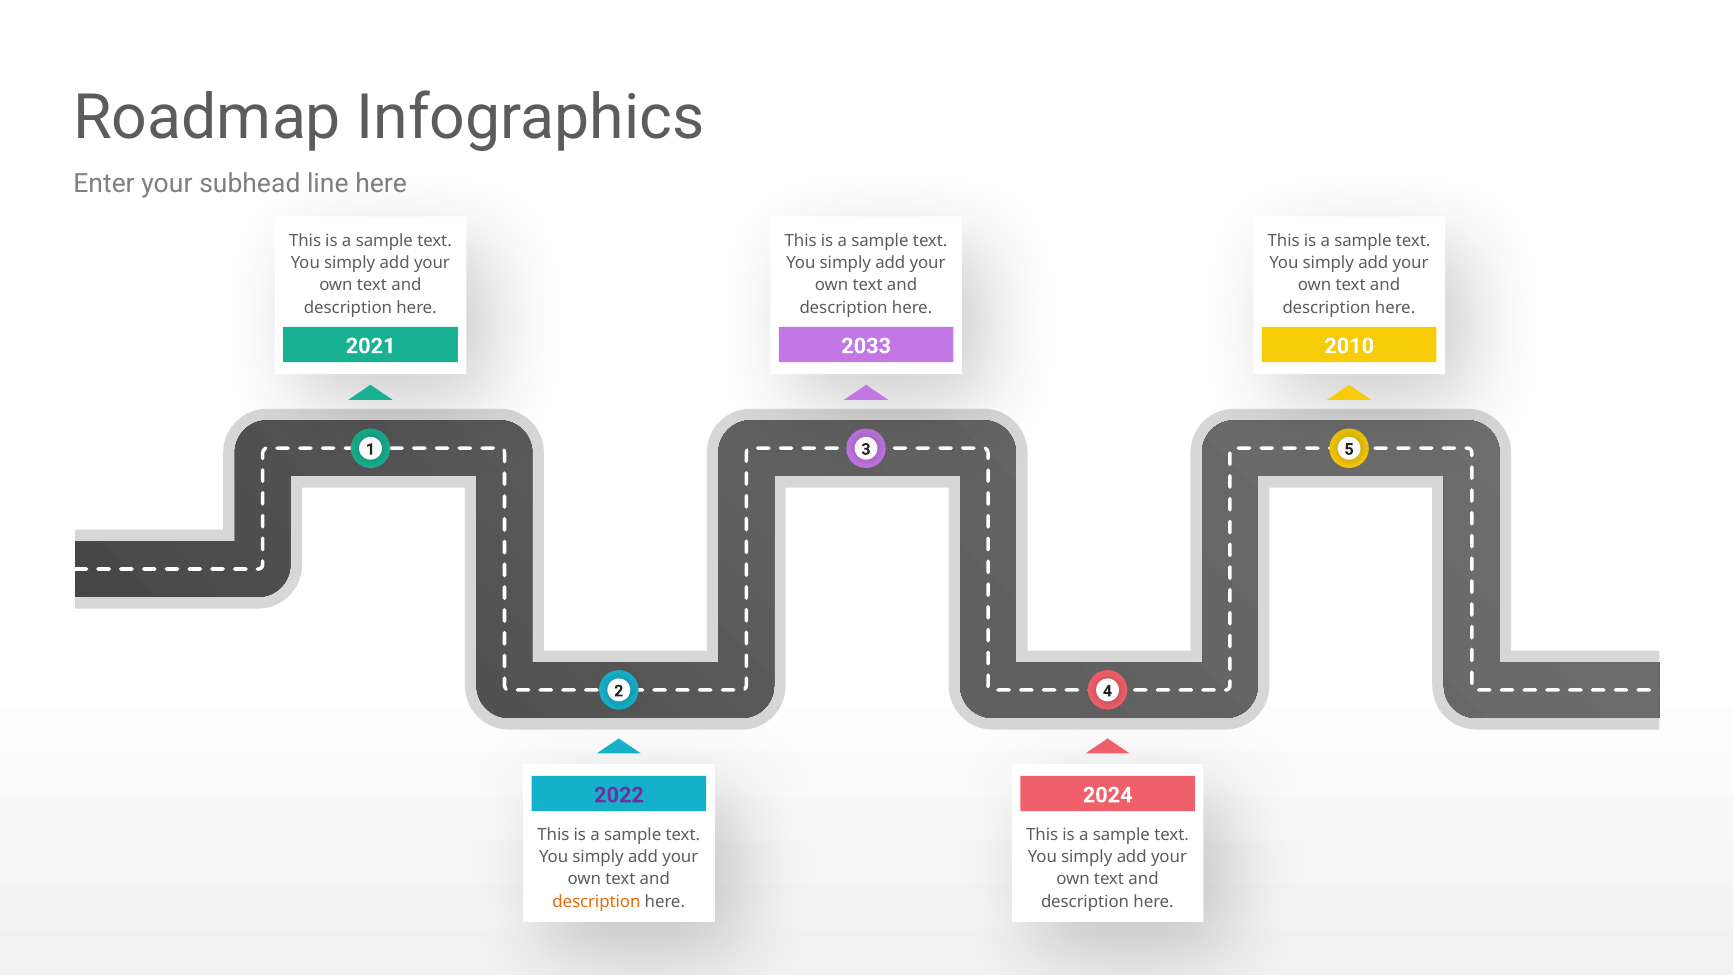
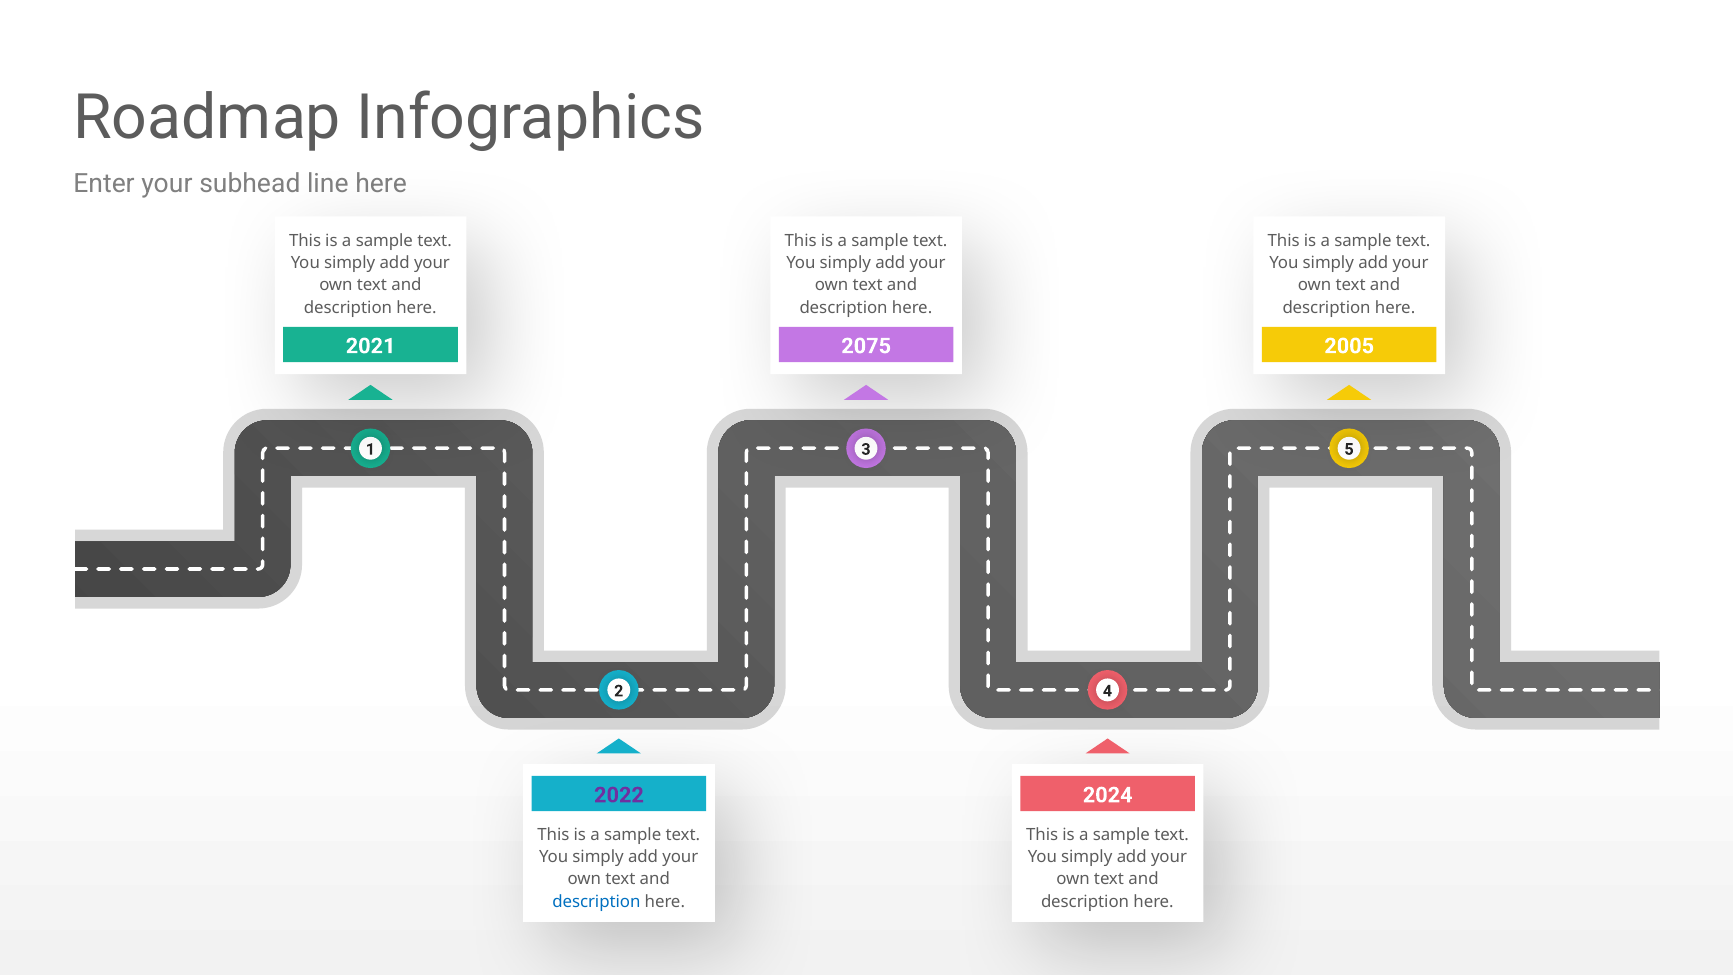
2033: 2033 -> 2075 (866, 346)
2010: 2010 -> 2005 (1349, 346)
description colour: orange -> blue (596, 901)
